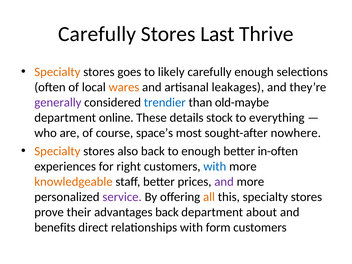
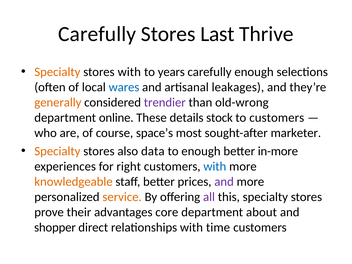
stores goes: goes -> with (129, 72)
likely: likely -> years (171, 72)
wares colour: orange -> blue (124, 87)
generally colour: purple -> orange (58, 102)
trendier colour: blue -> purple (165, 102)
old-maybe: old-maybe -> old-wrong (242, 102)
to everything: everything -> customers (277, 118)
nowhere: nowhere -> marketer (296, 133)
also back: back -> data (153, 151)
in-often: in-often -> in-more (278, 151)
service colour: purple -> orange (122, 197)
all colour: orange -> purple (209, 197)
advantages back: back -> core (167, 212)
benefits: benefits -> shopper (55, 227)
form: form -> time (218, 227)
